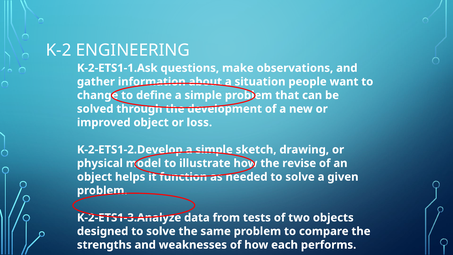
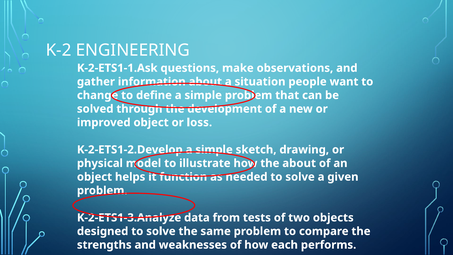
the revise: revise -> about (299, 163)
